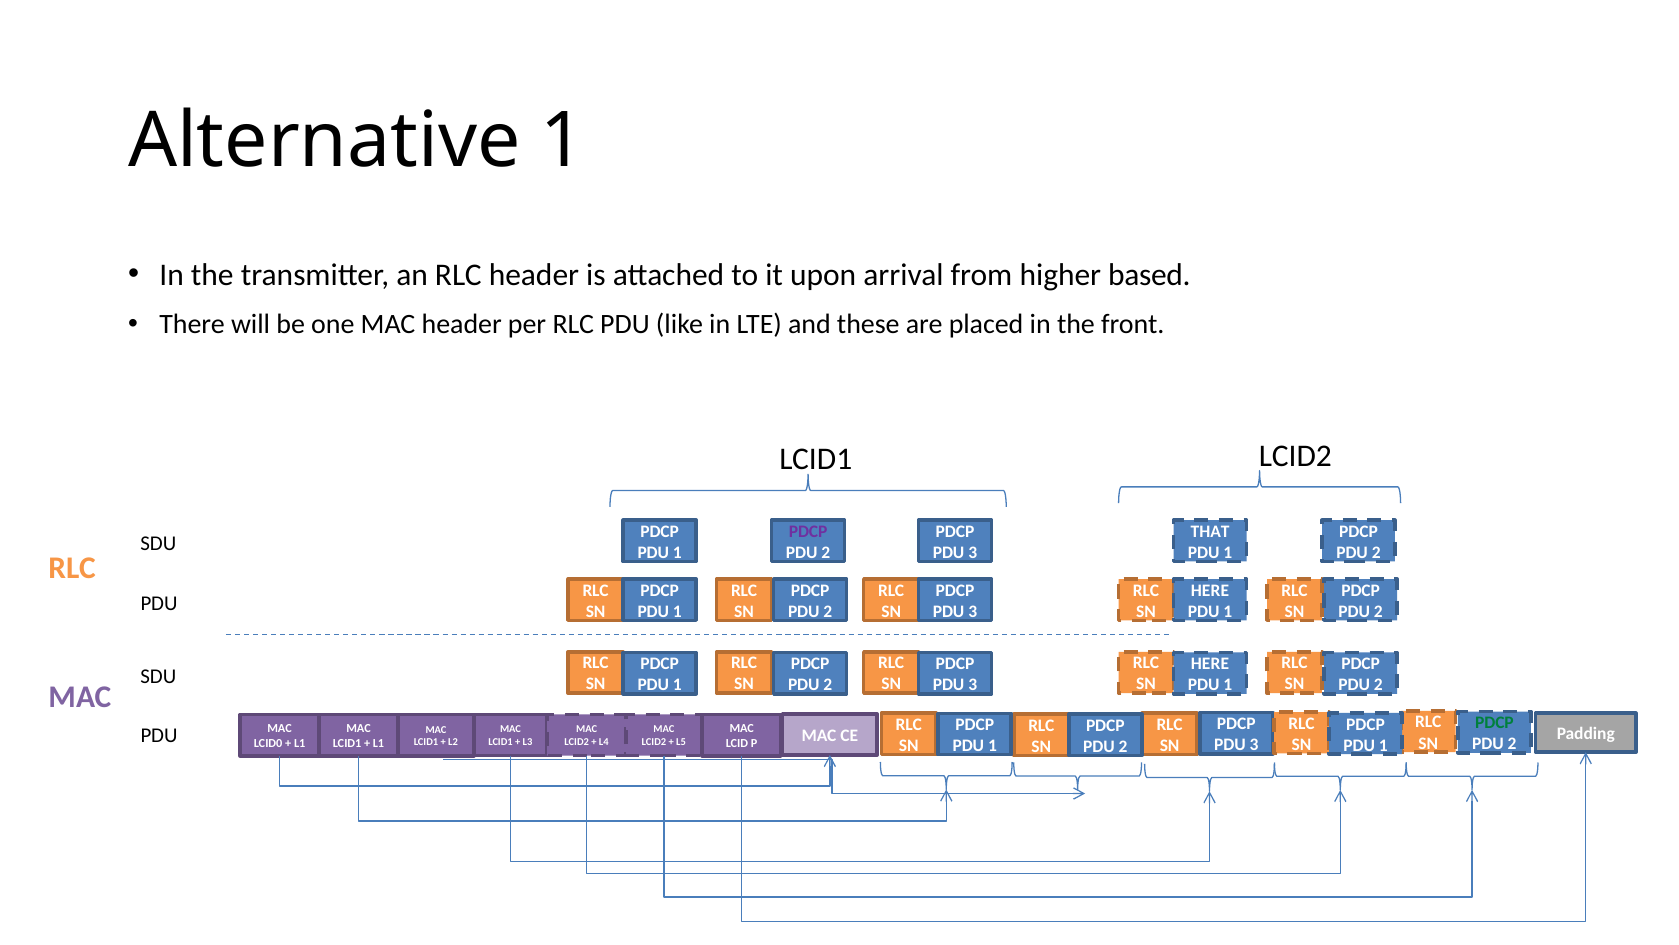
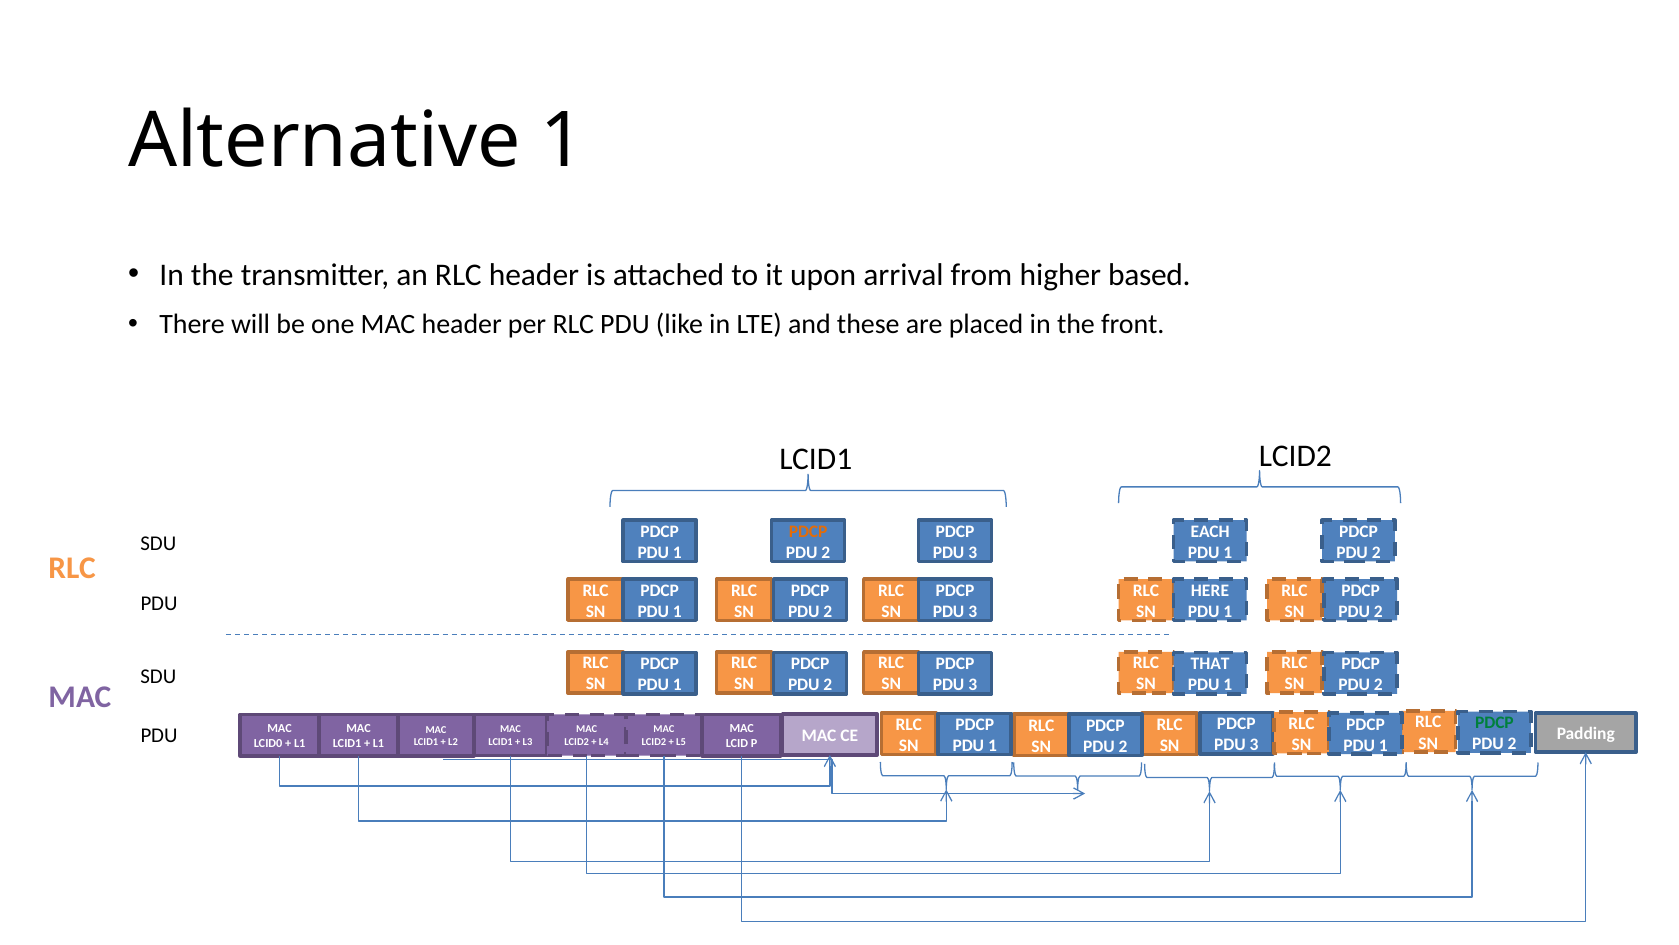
PDCP colour: purple -> orange (808, 531)
THAT: THAT -> EACH (1210, 531)
HERE: HERE -> THAT (1210, 663)
